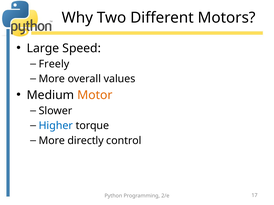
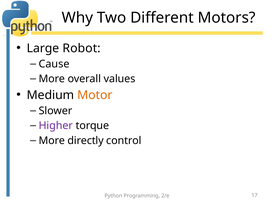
Speed: Speed -> Robot (82, 48)
Freely: Freely -> Cause (54, 64)
Higher colour: blue -> purple (56, 126)
